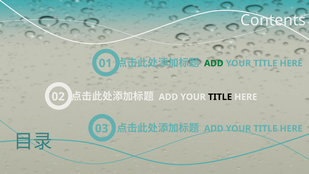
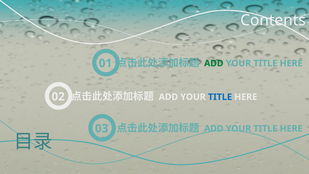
TITLE colour: black -> blue (220, 97)
